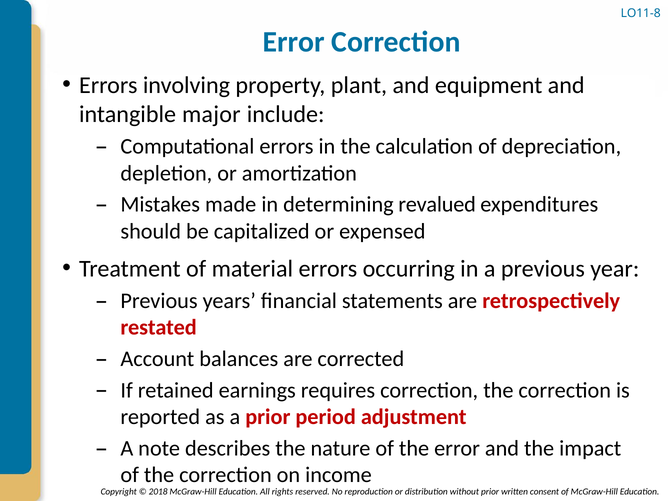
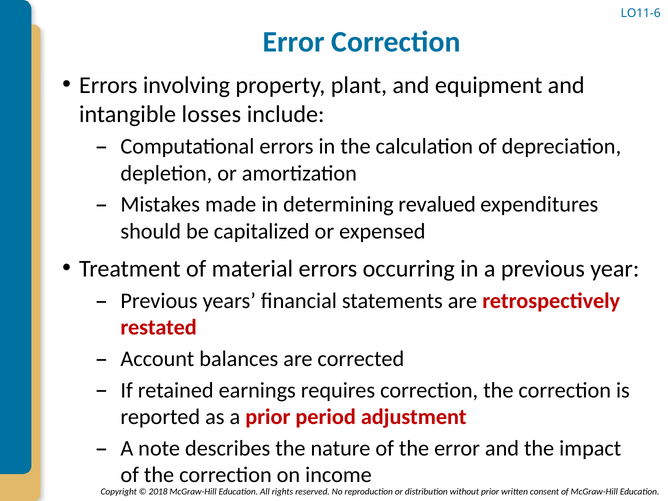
LO11-8: LO11-8 -> LO11-6 (641, 13)
major: major -> losses (211, 114)
